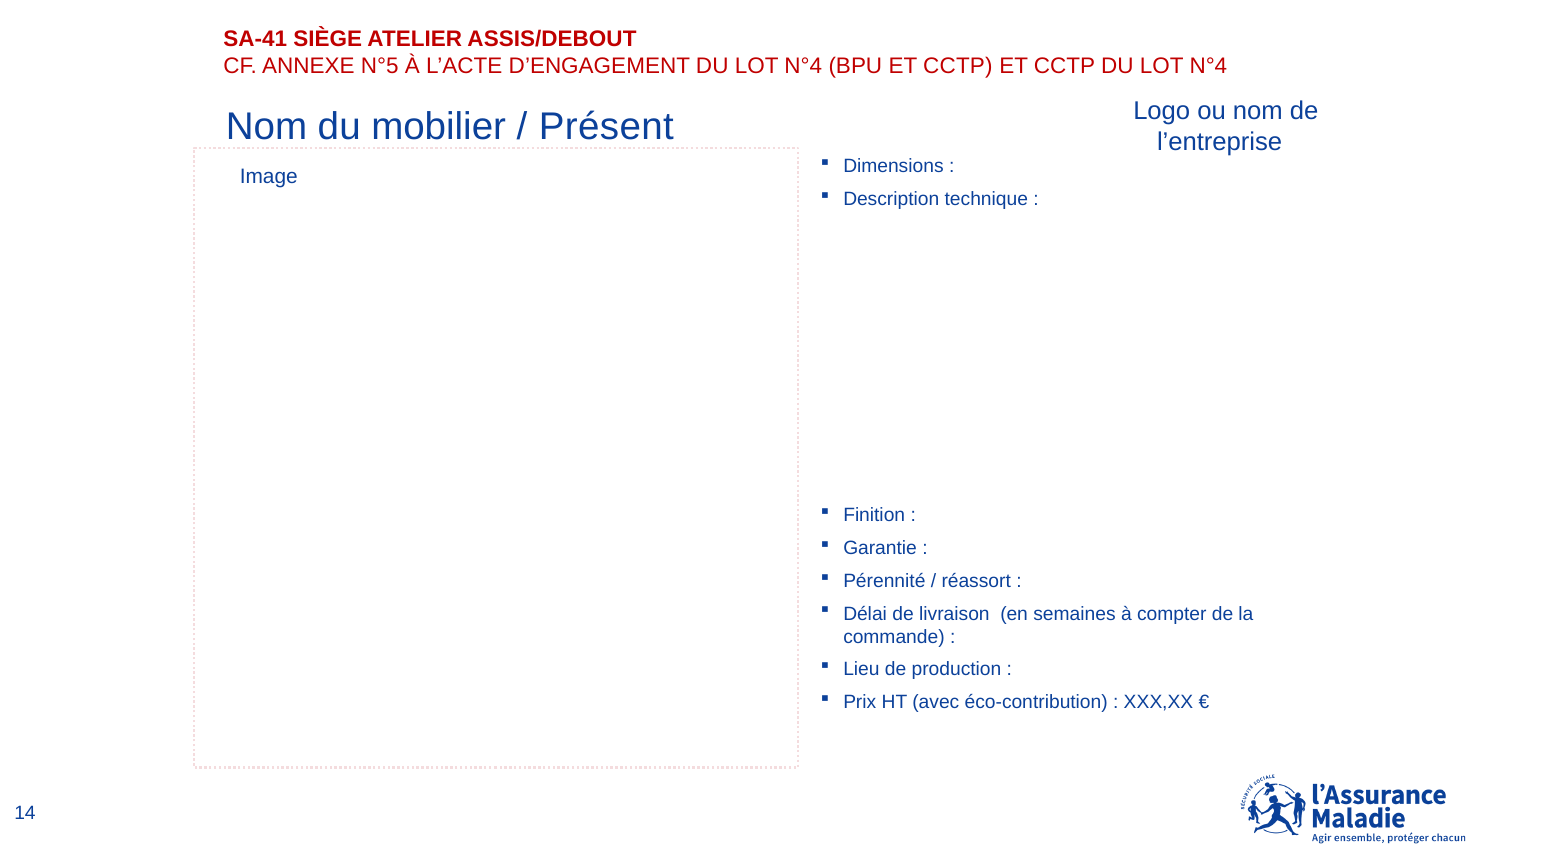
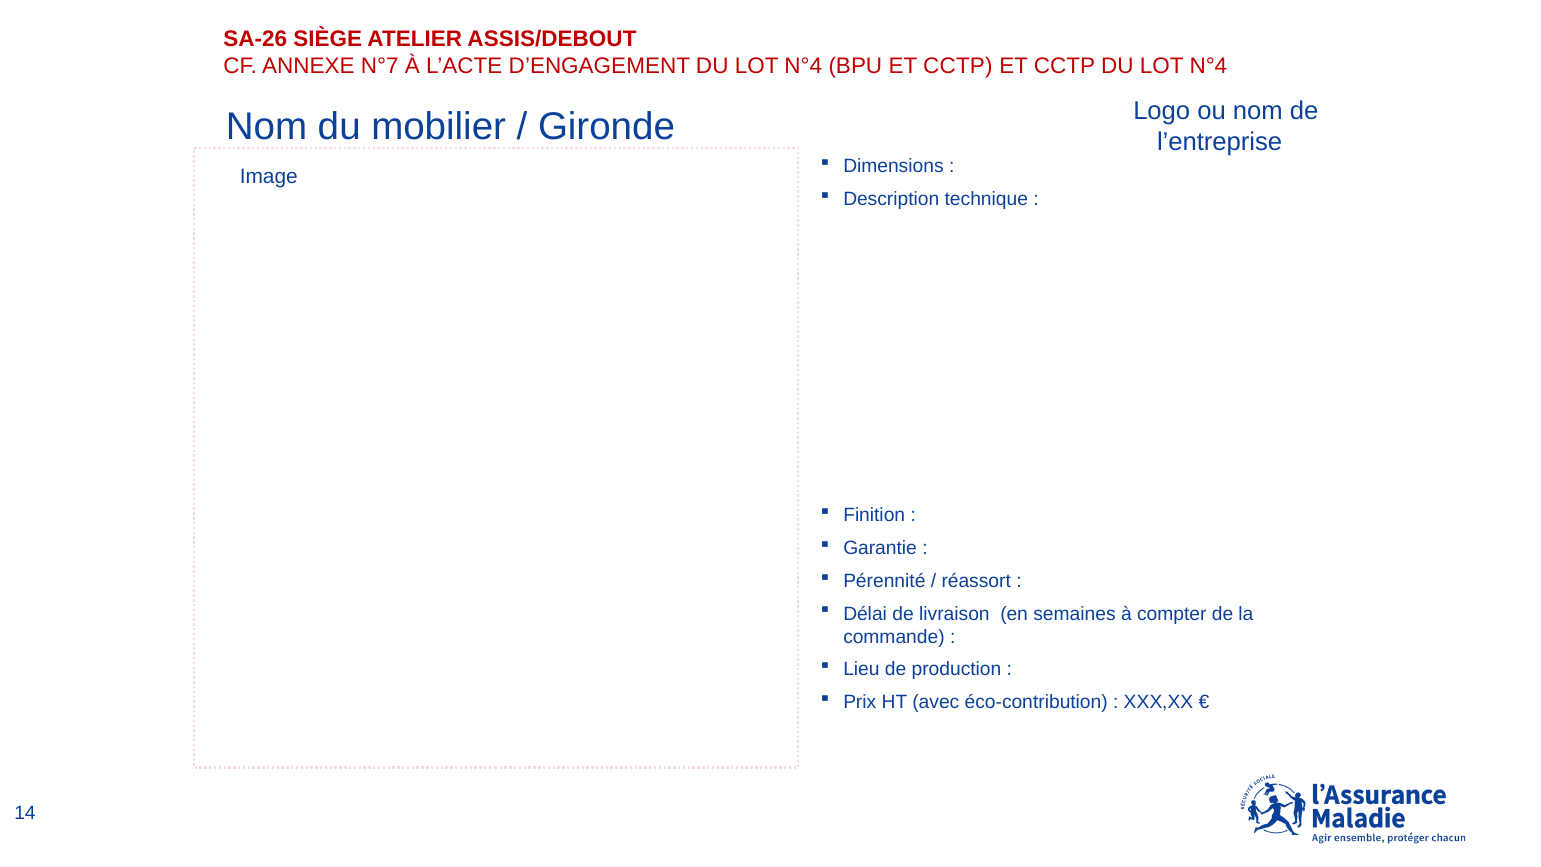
SA-41: SA-41 -> SA-26 (255, 39)
N°5: N°5 -> N°7 (380, 66)
Présent: Présent -> Gironde (607, 127)
